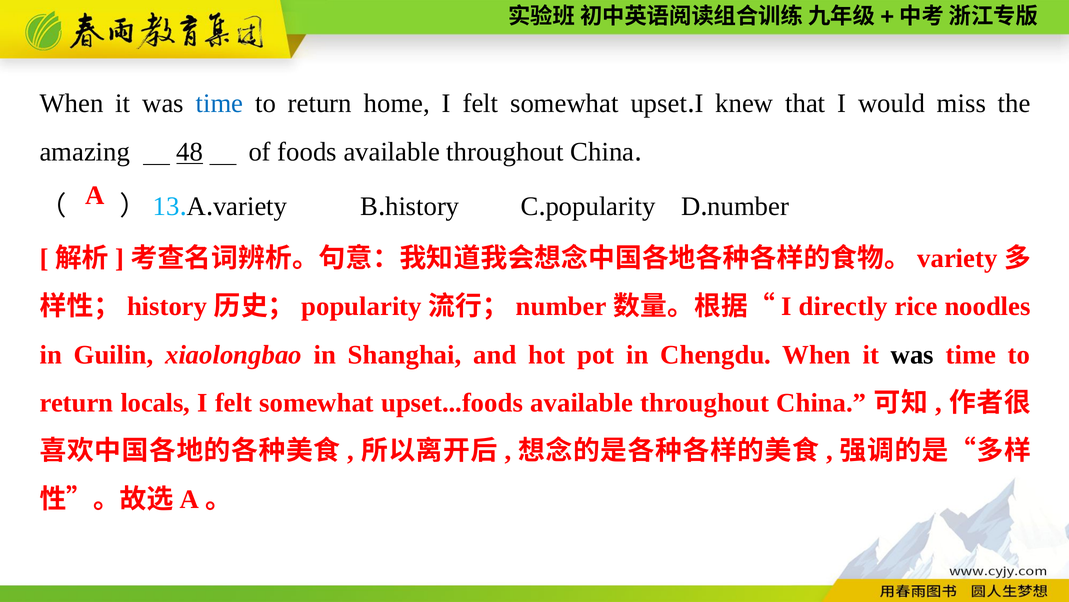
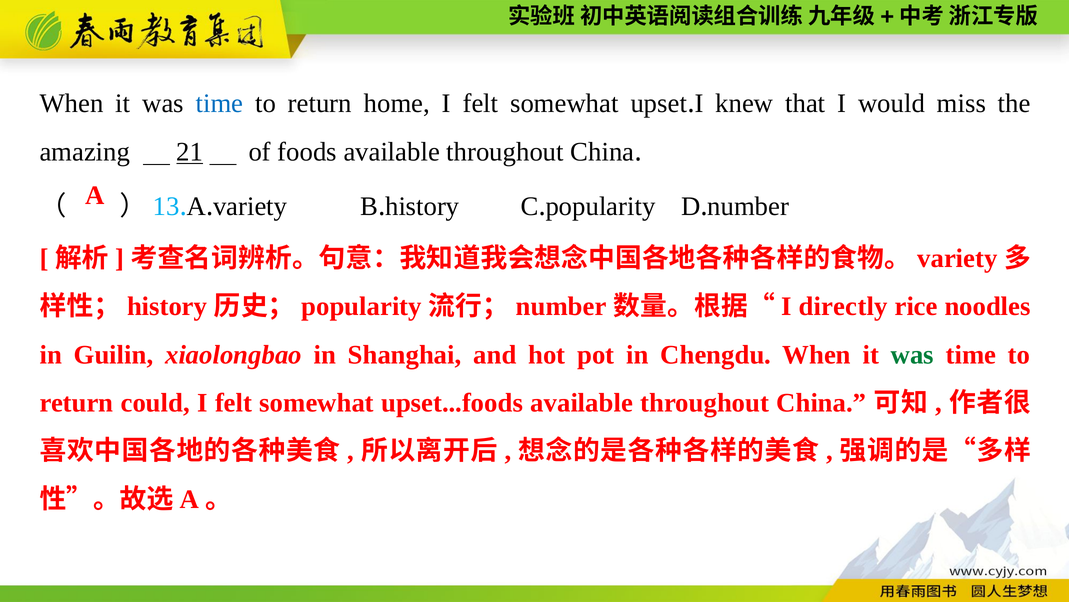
48: 48 -> 21 (190, 152)
was colour: black -> green (912, 354)
locals: locals -> could (155, 402)
